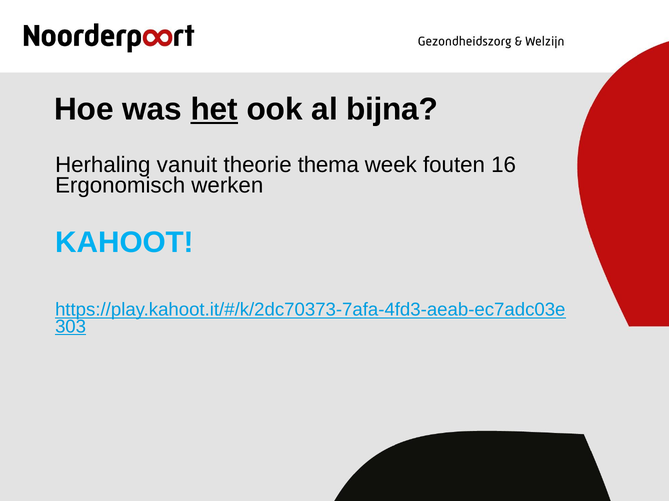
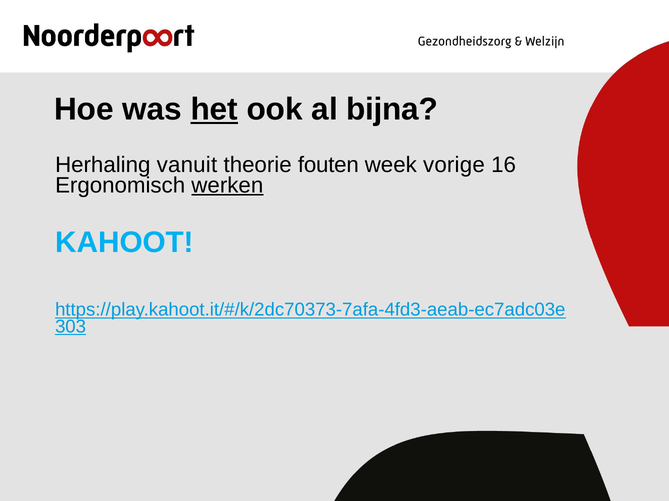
thema: thema -> fouten (328, 165)
fouten: fouten -> vorige (454, 165)
werken underline: none -> present (227, 186)
